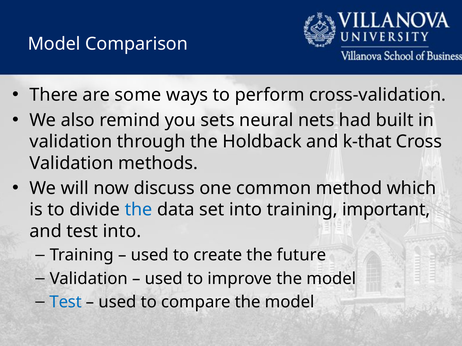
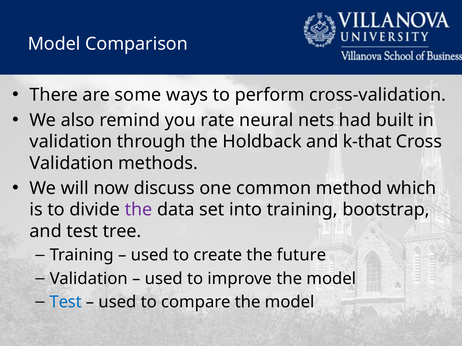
sets: sets -> rate (218, 120)
the colour: blue -> purple (139, 210)
important: important -> bootstrap (386, 210)
test into: into -> tree (122, 231)
